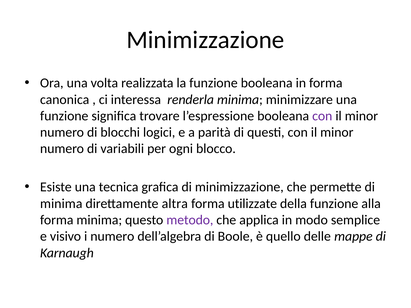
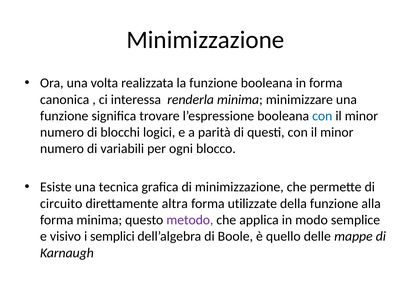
con colour: purple -> blue (322, 116)
minima: minima -> circuito (61, 204)
i numero: numero -> semplici (112, 237)
